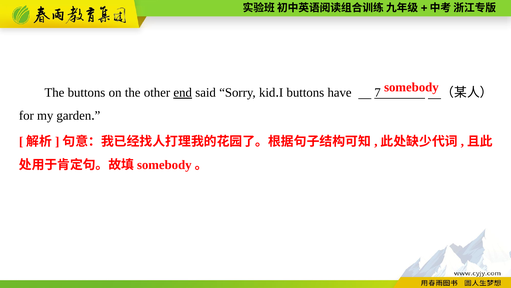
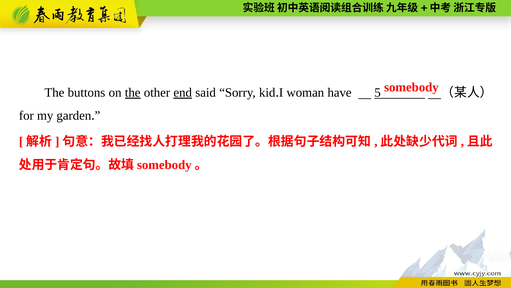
the underline: none -> present (133, 92)
buttons: buttons -> woman (305, 92)
7: 7 -> 5 (378, 92)
